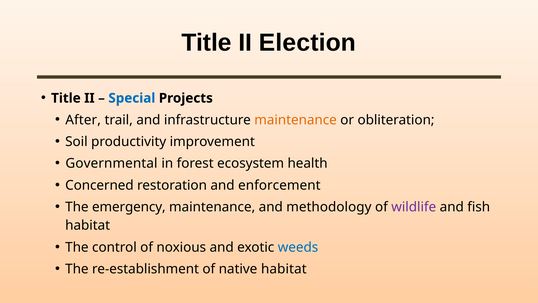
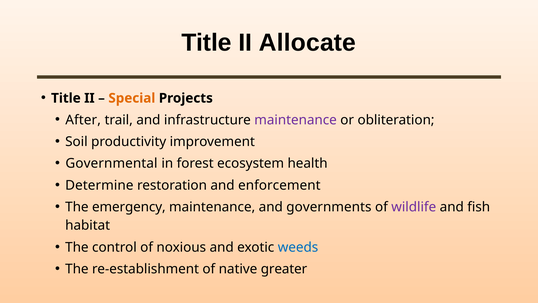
Election: Election -> Allocate (307, 43)
Special colour: blue -> orange (132, 98)
maintenance colour: orange -> purple (296, 120)
Concerned: Concerned -> Determine (99, 185)
methodology: methodology -> governments (329, 207)
native habitat: habitat -> greater (284, 269)
